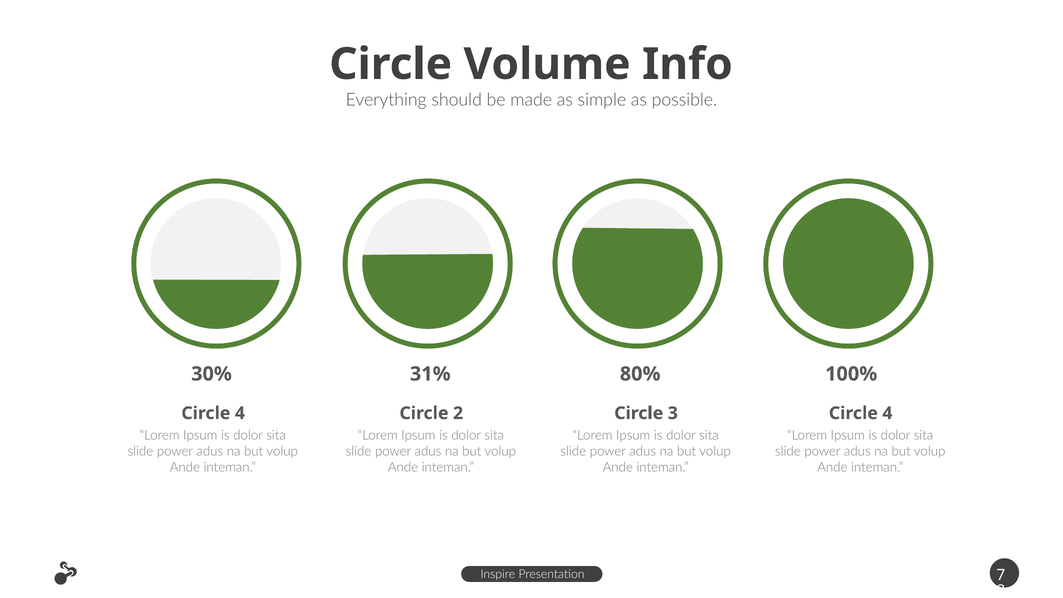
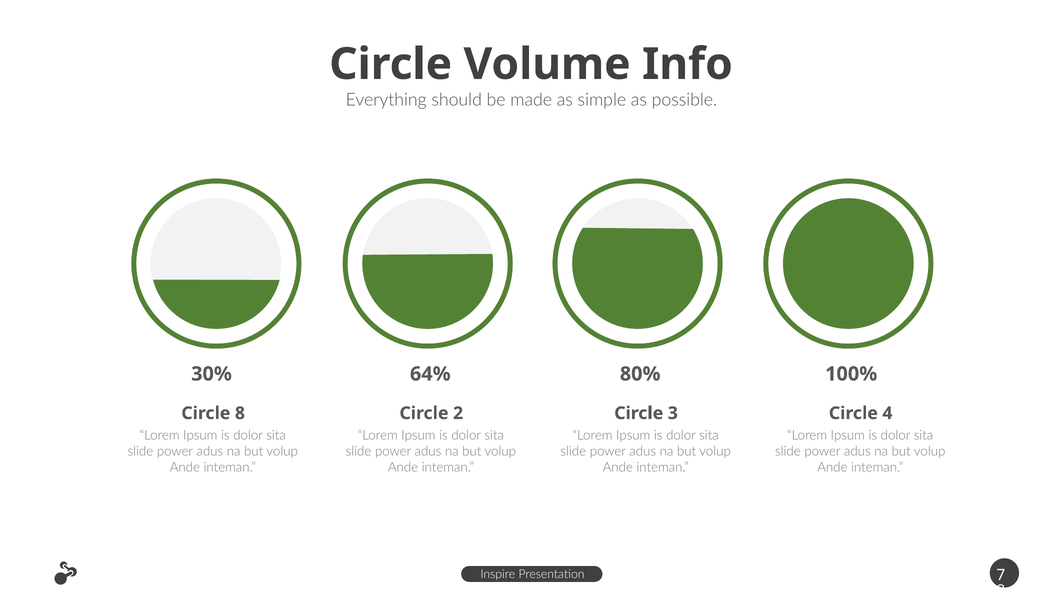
31%: 31% -> 64% (430, 374)
4: 4 -> 8 (240, 413)
